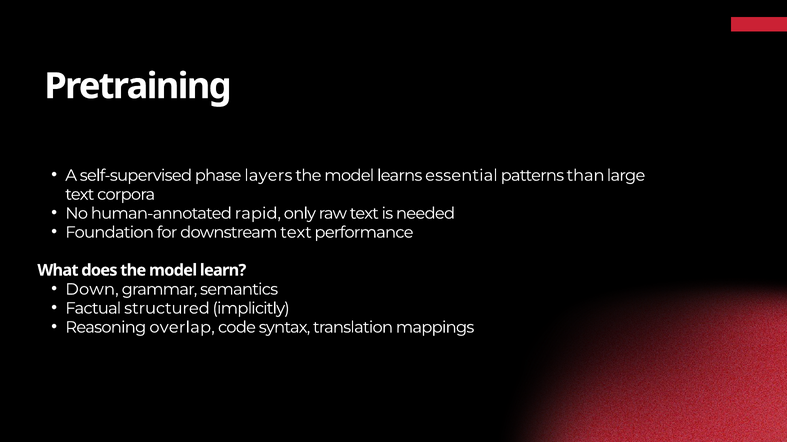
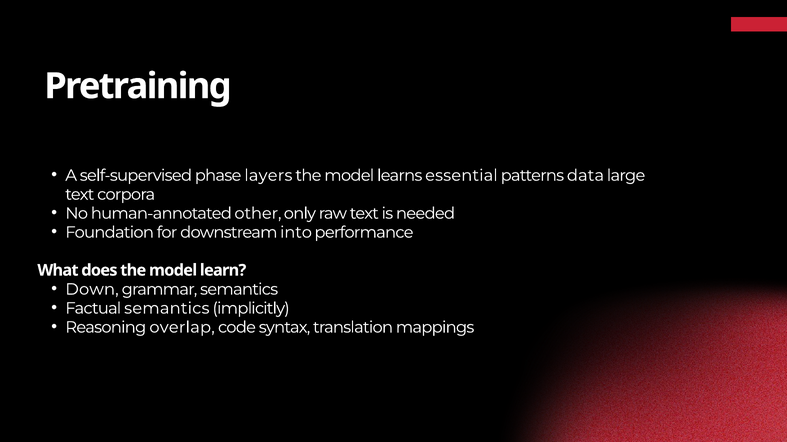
than: than -> data (585, 176)
rapid: rapid -> other (258, 214)
downstream text: text -> into (296, 233)
Factual structured: structured -> semantics (167, 309)
